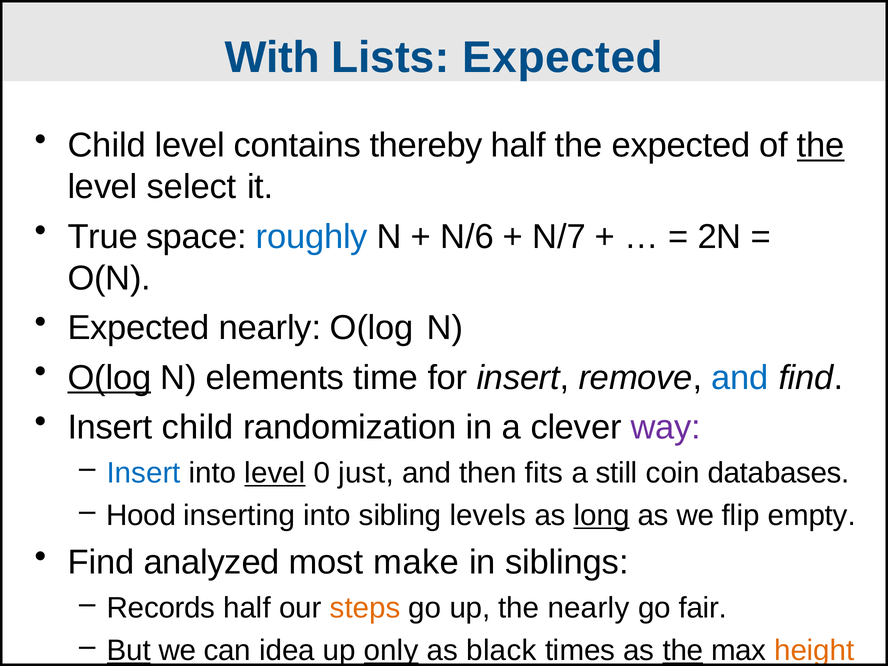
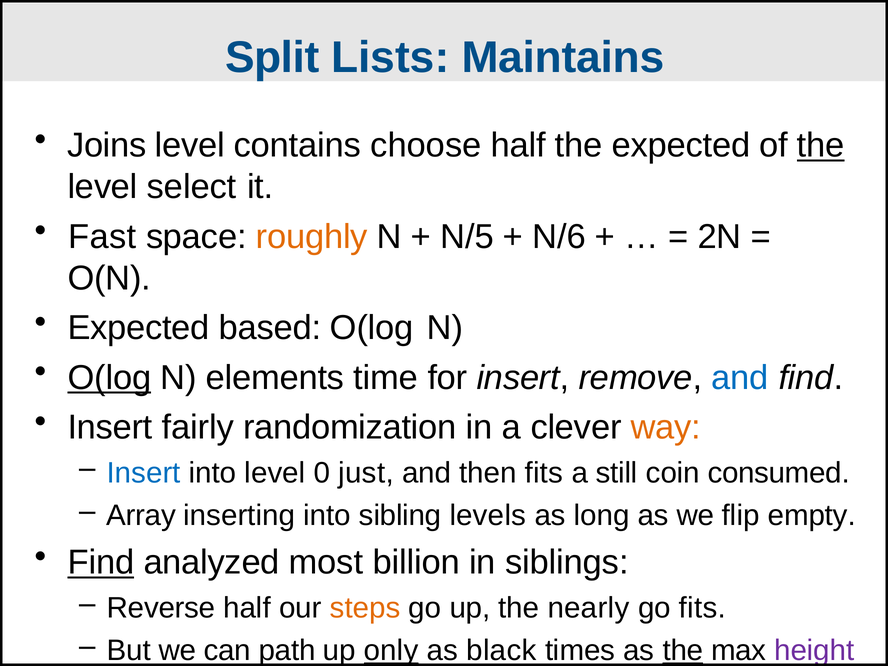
With: With -> Split (272, 58)
Lists Expected: Expected -> Maintains (563, 58)
Child: Child -> Joins (107, 146)
thereby: thereby -> choose (426, 146)
True: True -> Fast (102, 237)
roughly colour: blue -> orange (312, 237)
N/6: N/6 -> N/5 (467, 237)
N/7: N/7 -> N/6 (559, 237)
Expected nearly: nearly -> based (270, 328)
Insert child: child -> fairly (198, 427)
way colour: purple -> orange (666, 427)
level underline: present -> none (275, 473)
databases: databases -> consumed (779, 473)
Hood: Hood -> Array (141, 516)
long underline: present -> none (602, 516)
Find underline: none -> present (101, 563)
make: make -> billion (416, 563)
Records: Records -> Reverse (161, 608)
go fair: fair -> fits (702, 608)
But underline: present -> none (129, 651)
idea: idea -> path (287, 651)
height colour: orange -> purple (814, 651)
